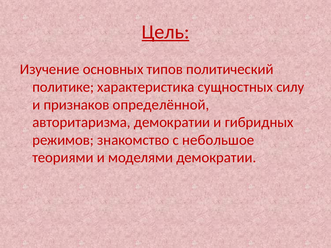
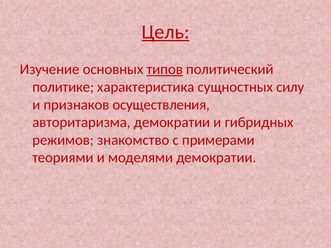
типов underline: none -> present (165, 69)
определённой: определённой -> осуществления (161, 105)
небольшое: небольшое -> примерами (218, 140)
